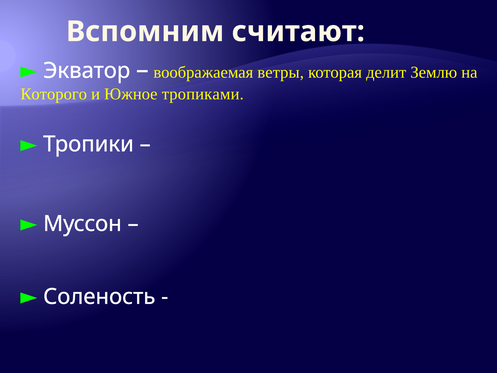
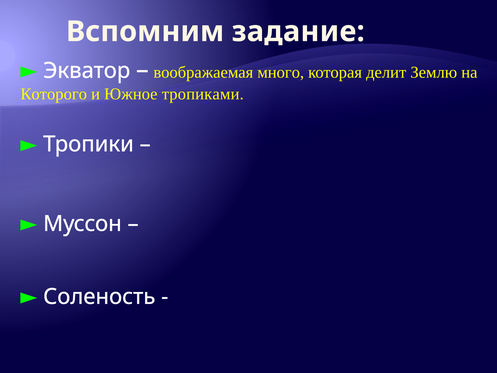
считают: считают -> задание (298, 32)
ветры: ветры -> много (281, 72)
